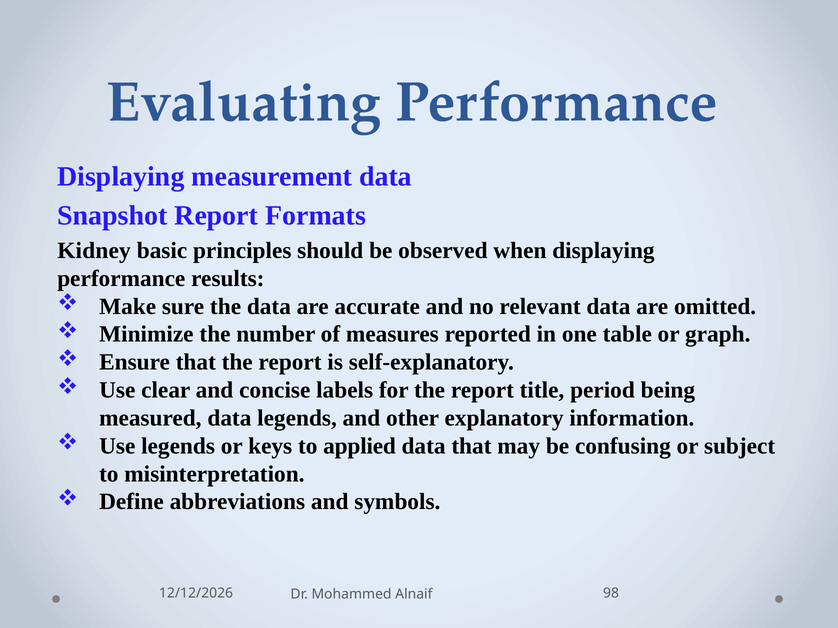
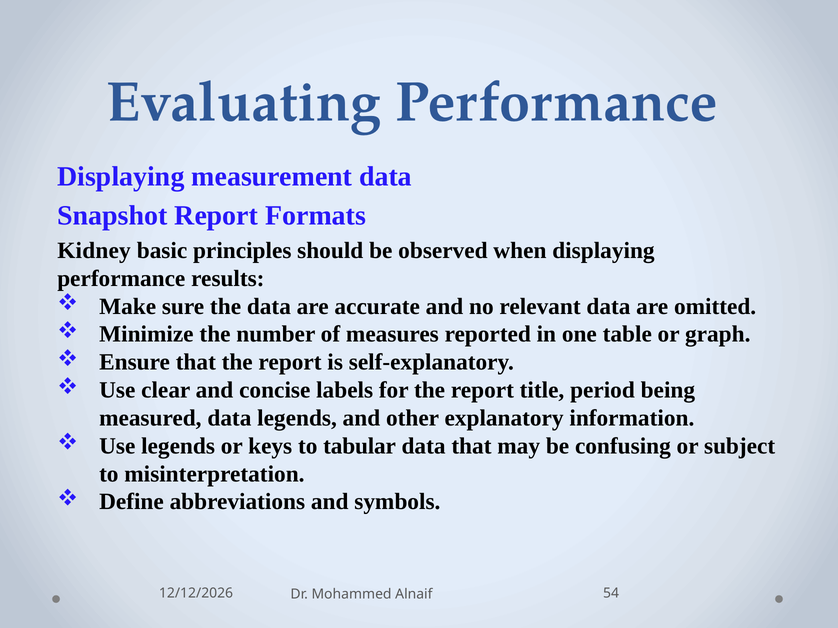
applied: applied -> tabular (360, 446)
98: 98 -> 54 (611, 593)
